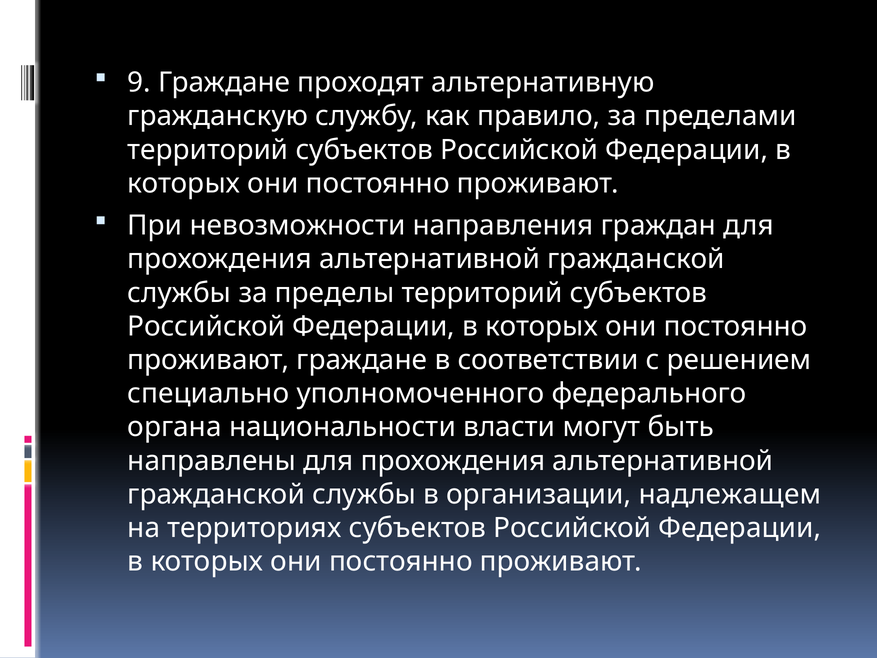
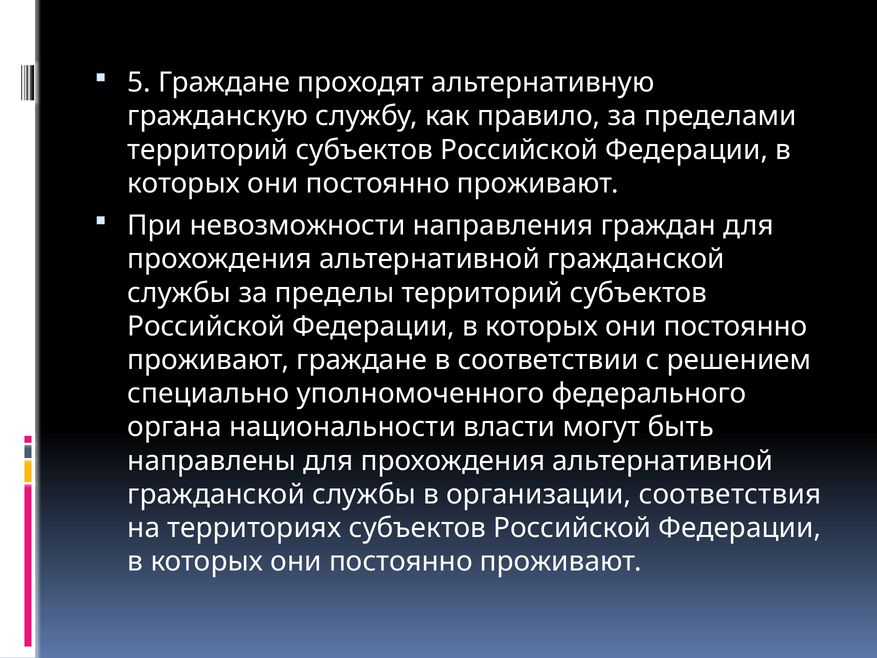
9: 9 -> 5 (139, 83)
надлежащем: надлежащем -> соответствия (730, 494)
